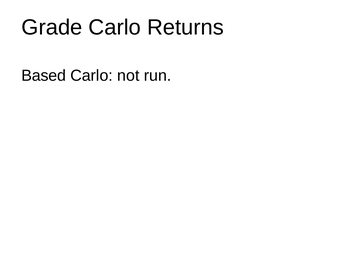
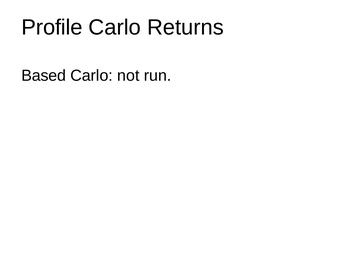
Grade: Grade -> Profile (52, 27)
